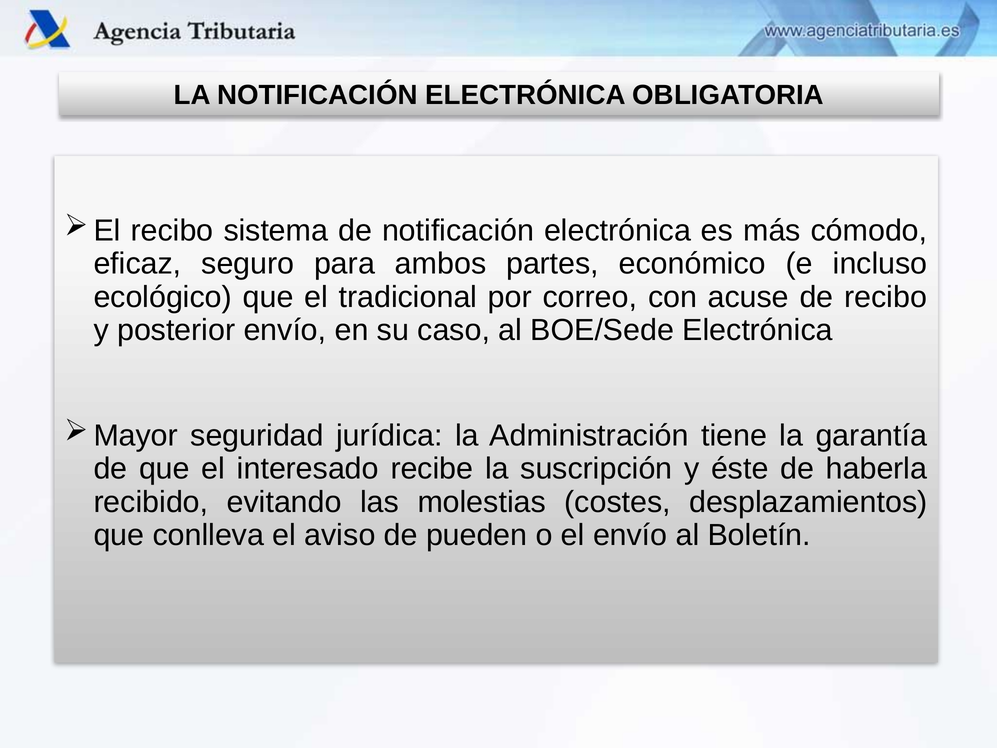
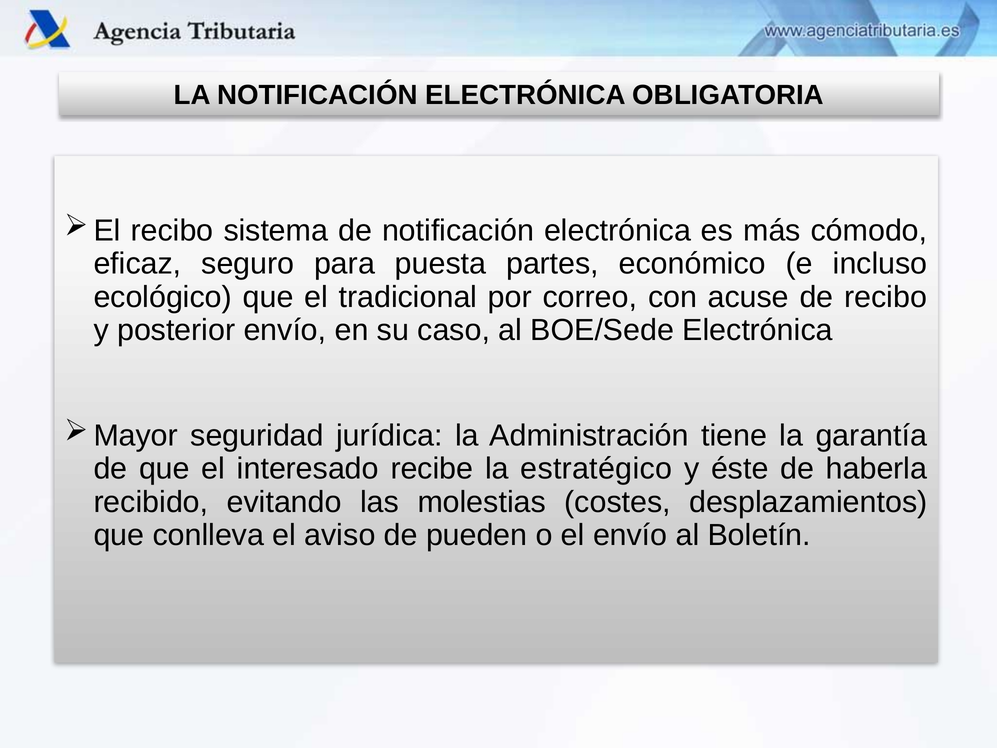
ambos: ambos -> puesta (441, 264)
suscripción: suscripción -> estratégico (596, 469)
